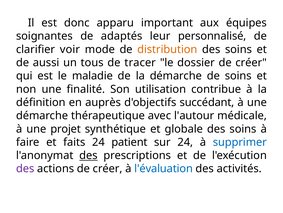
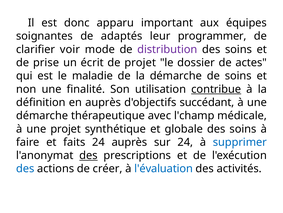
personnalisé: personnalisé -> programmer (212, 36)
distribution colour: orange -> purple (167, 49)
aussi: aussi -> prise (46, 62)
tous: tous -> écrit (92, 62)
de tracer: tracer -> projet (140, 62)
dossier de créer: créer -> actes (251, 62)
contribue underline: none -> present (216, 89)
l'autour: l'autour -> l'champ (194, 115)
24 patient: patient -> auprès (129, 142)
des colour: purple -> blue (25, 168)
